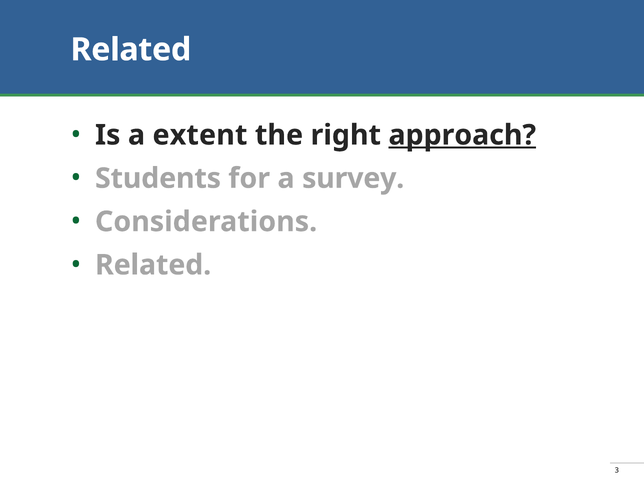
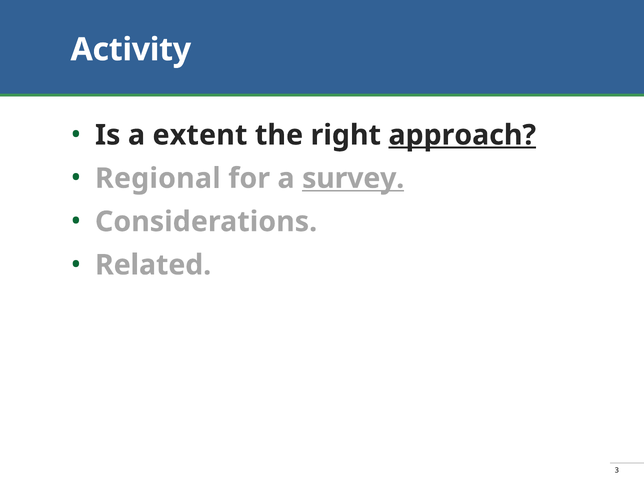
Related: Related -> Activity (131, 50)
Students: Students -> Regional (158, 178)
survey underline: none -> present (353, 178)
